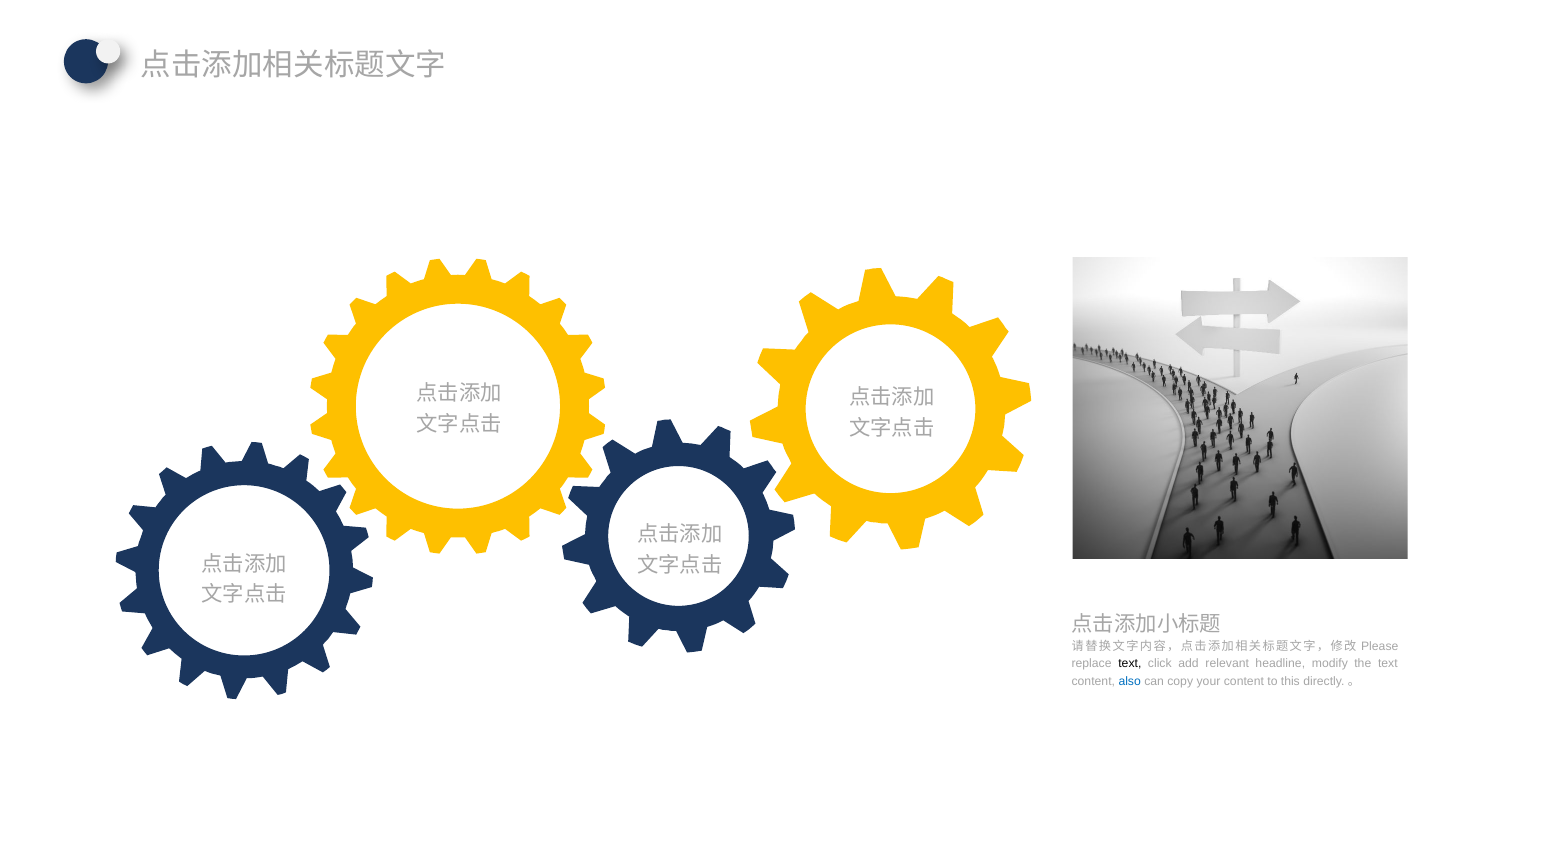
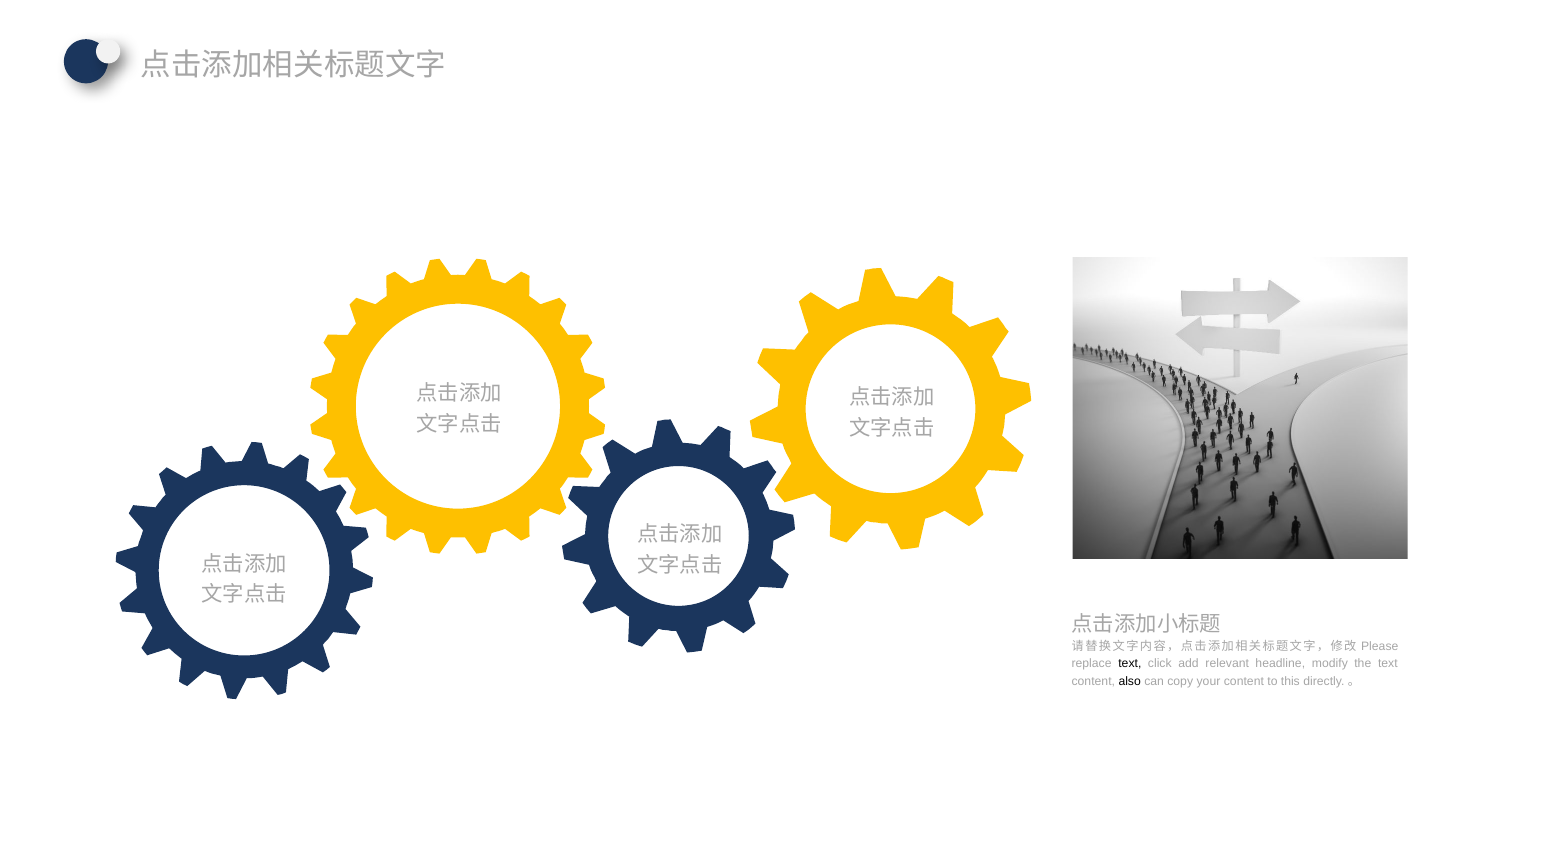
also colour: blue -> black (1130, 681)
